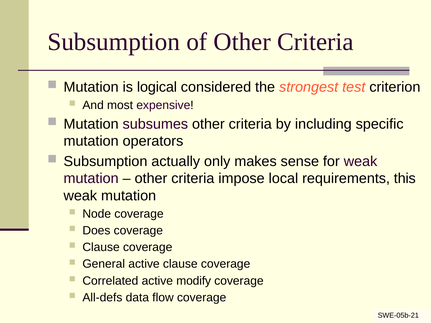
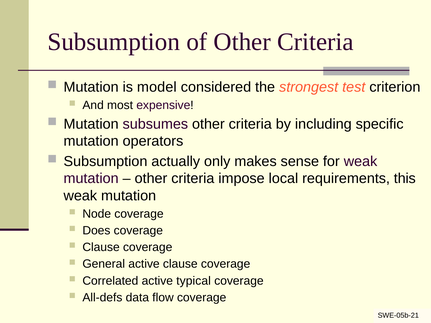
logical: logical -> model (157, 87)
modify: modify -> typical (194, 281)
